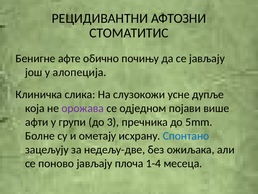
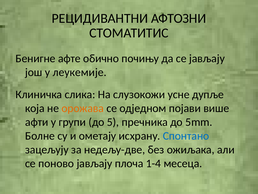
алопеција: алопеција -> леукемије (80, 72)
орожава colour: purple -> orange (83, 108)
3: 3 -> 5 (113, 122)
